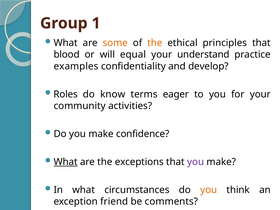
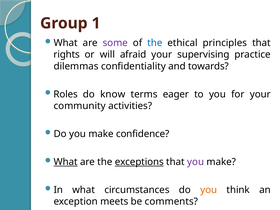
some colour: orange -> purple (115, 43)
the colour: orange -> blue (155, 43)
blood: blood -> rights (67, 55)
equal: equal -> afraid (133, 55)
understand: understand -> supervising (203, 55)
examples: examples -> dilemmas (76, 66)
develop: develop -> towards (208, 66)
exceptions underline: none -> present (139, 162)
friend: friend -> meets (114, 202)
